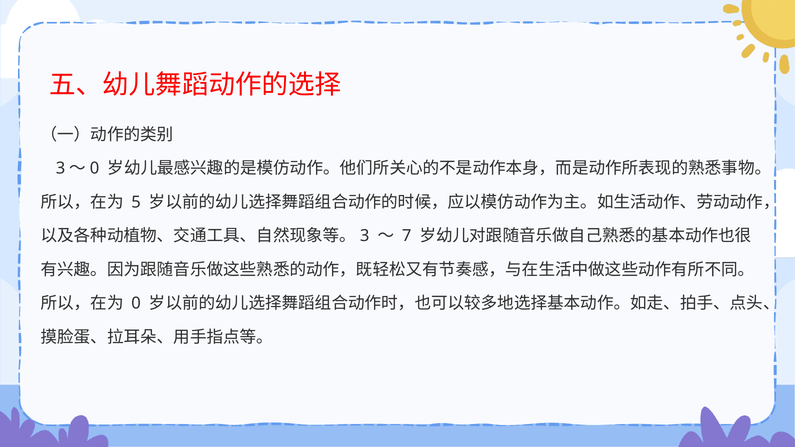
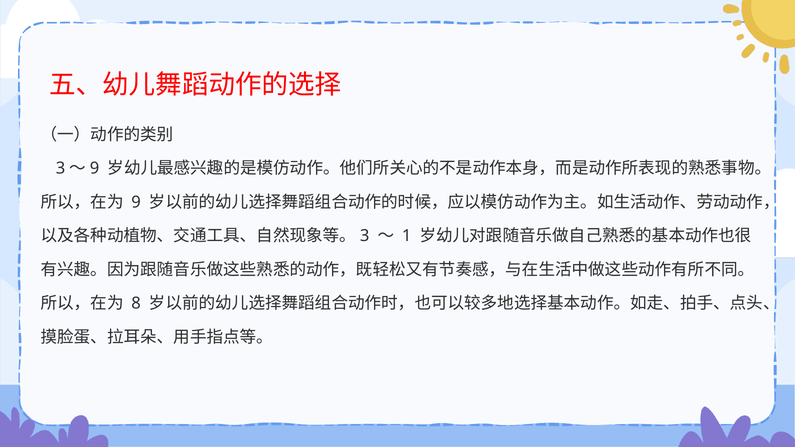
0: 0 -> 9 (95, 168)
5: 5 -> 9 (136, 202)
7: 7 -> 1 (407, 236)
0: 0 -> 8 (136, 303)
